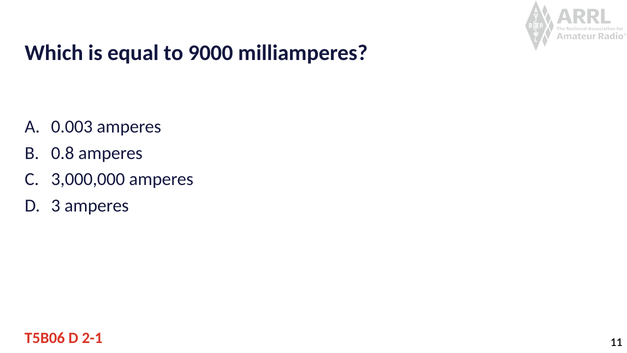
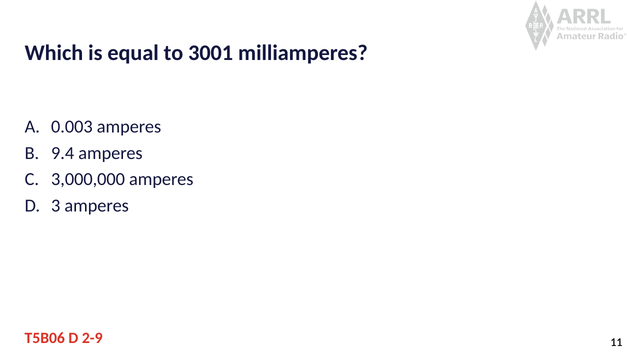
9000: 9000 -> 3001 (211, 53)
0.8: 0.8 -> 9.4 (63, 153)
2-1: 2-1 -> 2-9 (92, 338)
